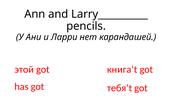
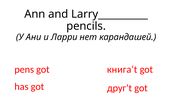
этой: этой -> pens (24, 69)
тебя‘t: тебя‘t -> друг‘t (120, 88)
